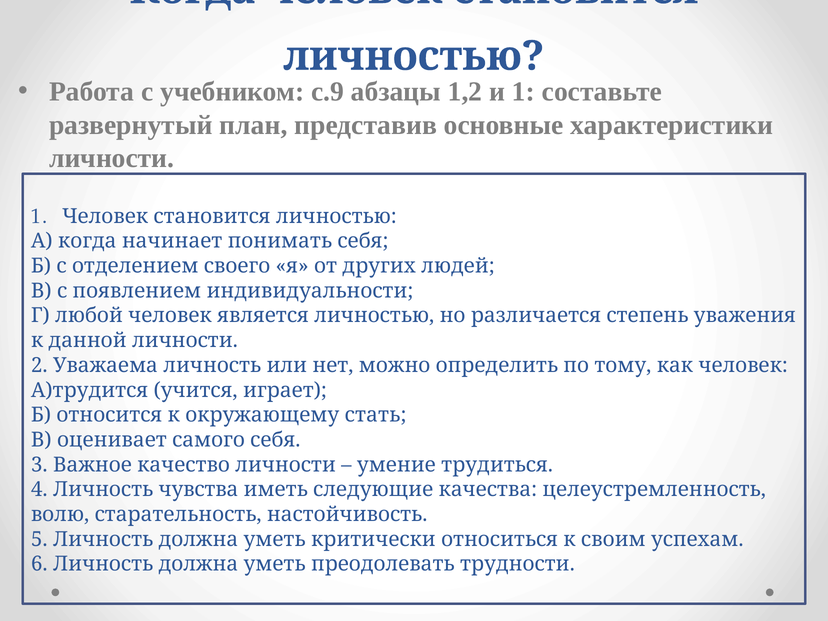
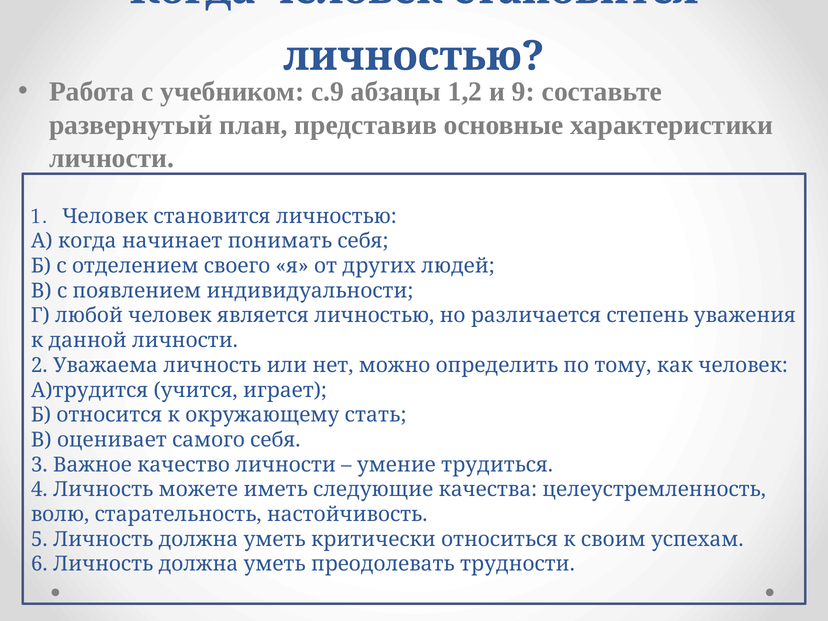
и 1: 1 -> 9 (523, 92)
чувства: чувства -> можете (198, 490)
